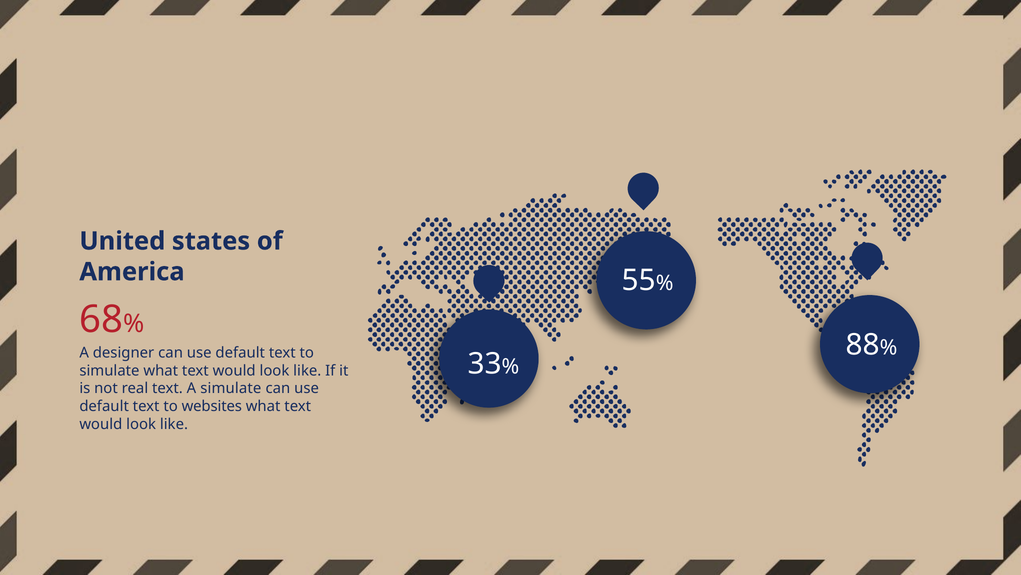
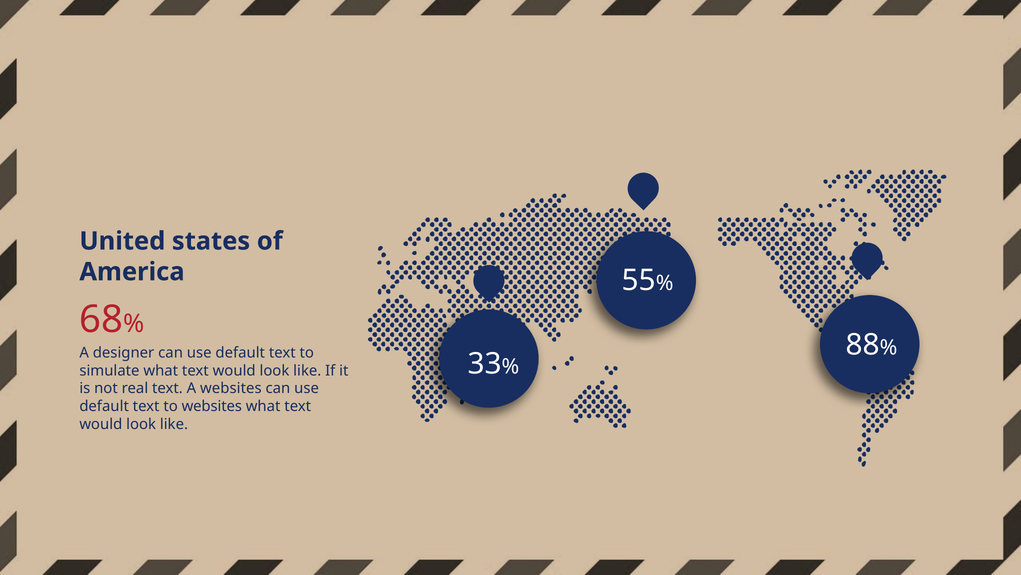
A simulate: simulate -> websites (231, 388)
